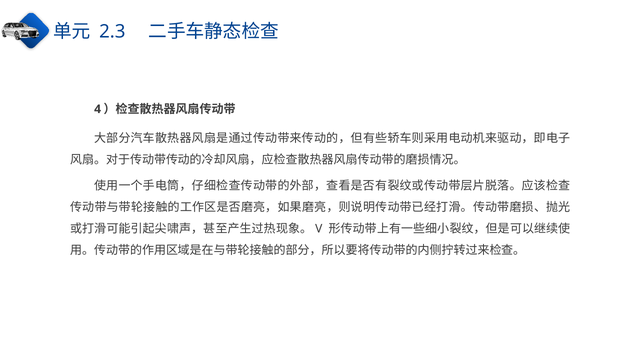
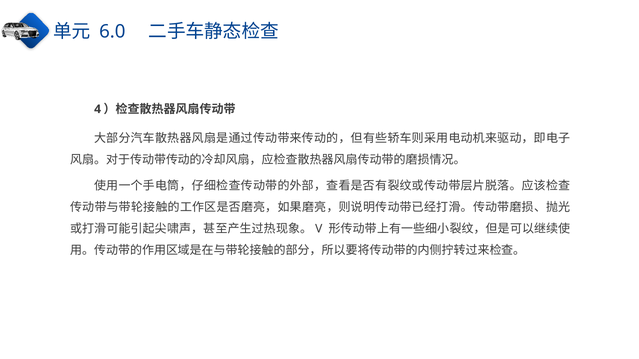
2.3: 2.3 -> 6.0 (112, 32)
